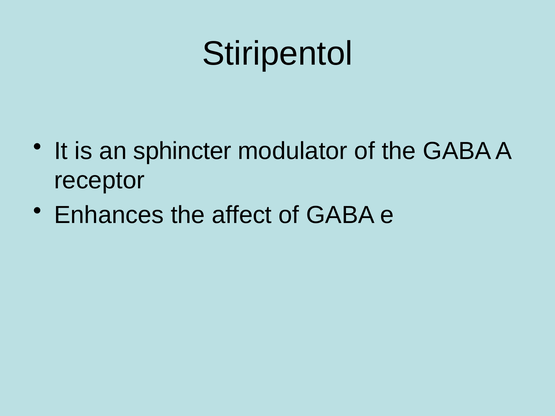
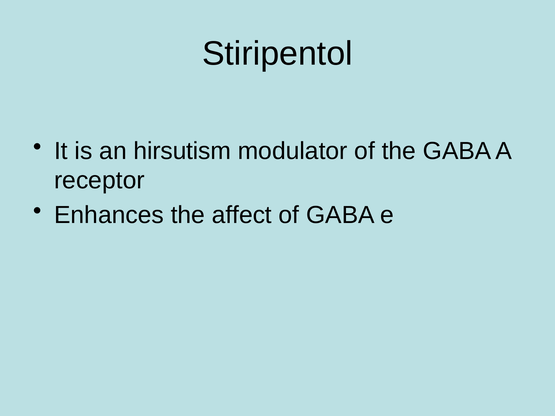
sphincter: sphincter -> hirsutism (182, 151)
